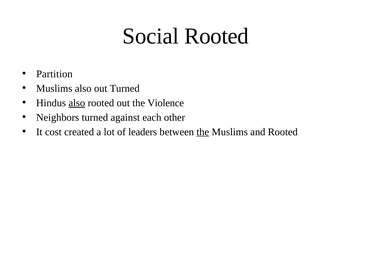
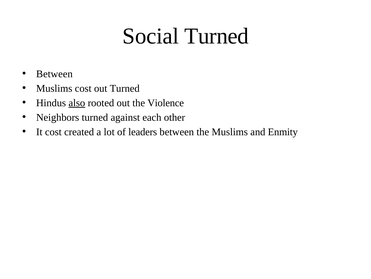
Social Rooted: Rooted -> Turned (217, 36)
Partition: Partition -> Between (54, 74)
Muslims also: also -> cost (83, 88)
the underline: present -> none (203, 131)
and Rooted: Rooted -> Enmity (283, 131)
